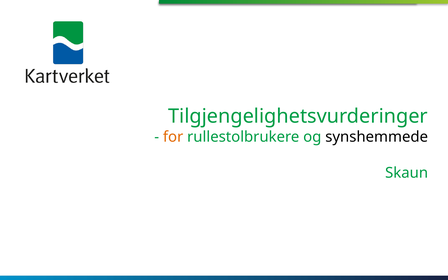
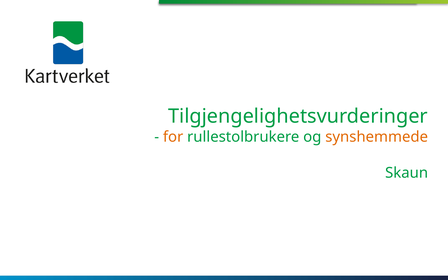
synshemmede colour: black -> orange (377, 137)
